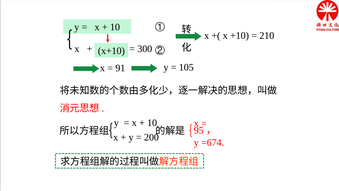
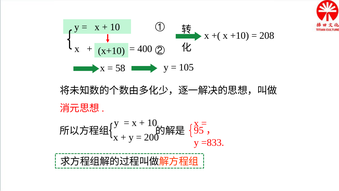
210: 210 -> 208 (267, 36)
300: 300 -> 400 (145, 49)
91: 91 -> 58 (120, 68)
=674: =674 -> =833 (213, 142)
